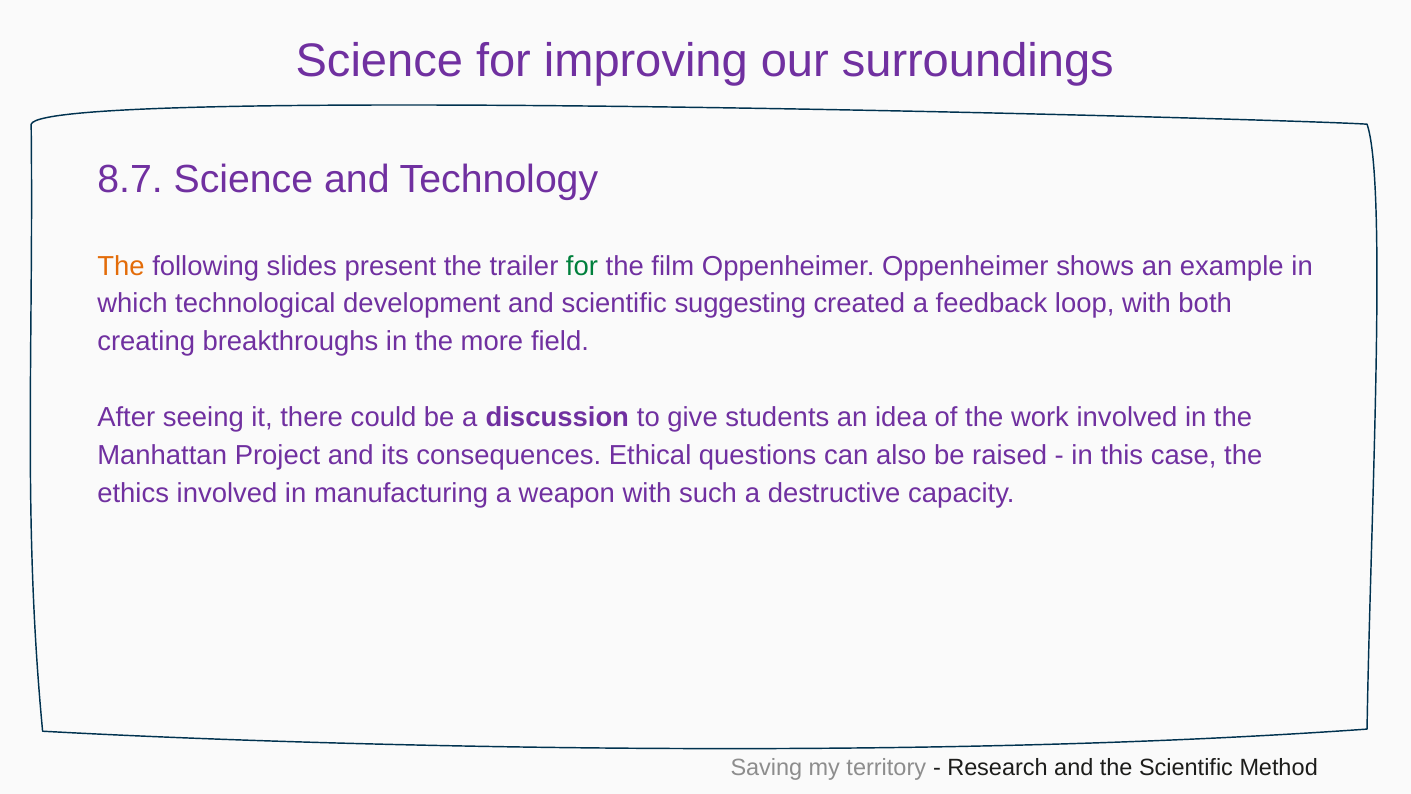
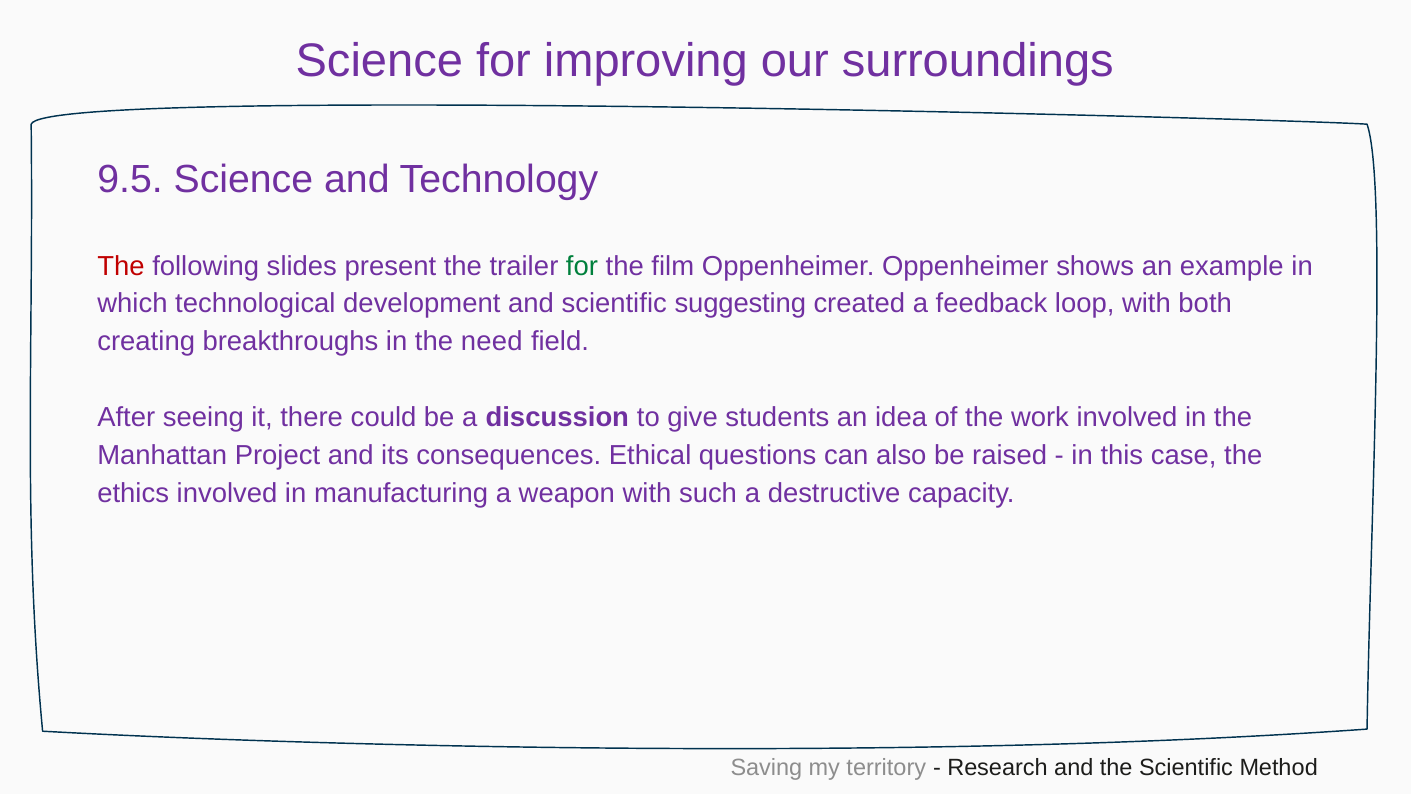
8.7: 8.7 -> 9.5 (130, 179)
The colour: orange -> red (121, 266)
more: more -> need (492, 342)
